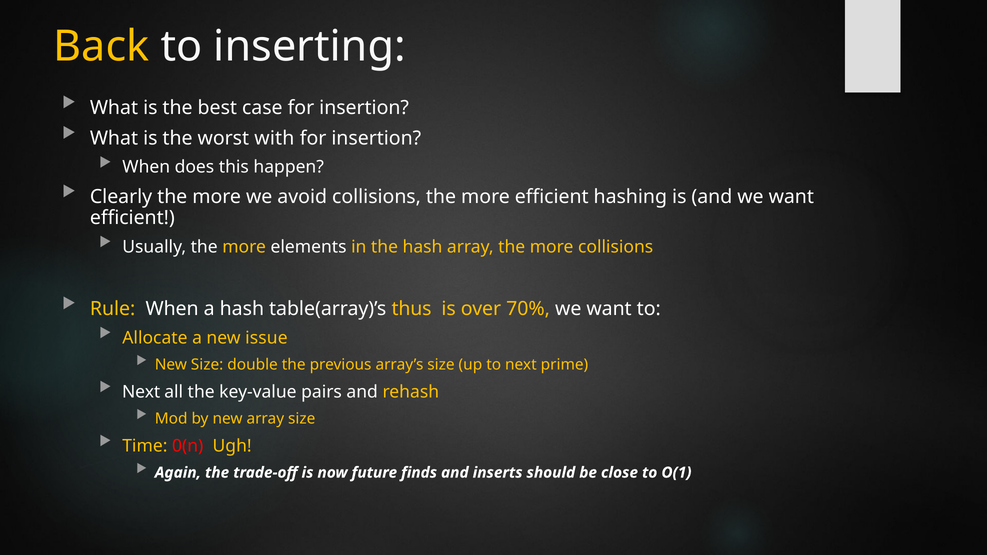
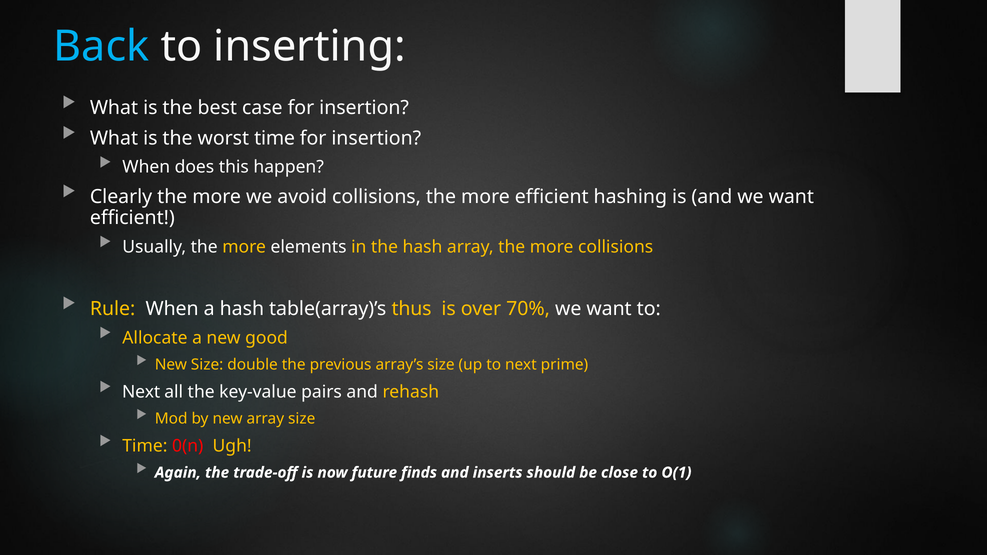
Back colour: yellow -> light blue (101, 46)
worst with: with -> time (275, 138)
issue: issue -> good (267, 338)
